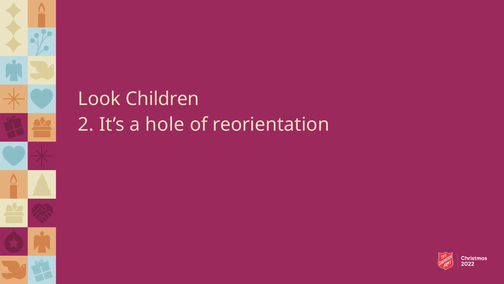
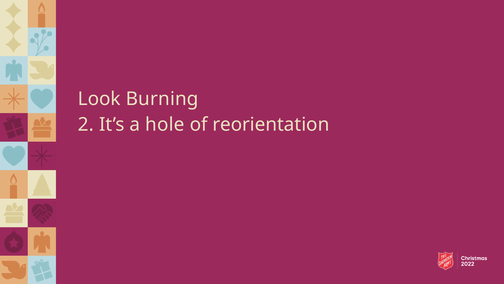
Children: Children -> Burning (162, 99)
